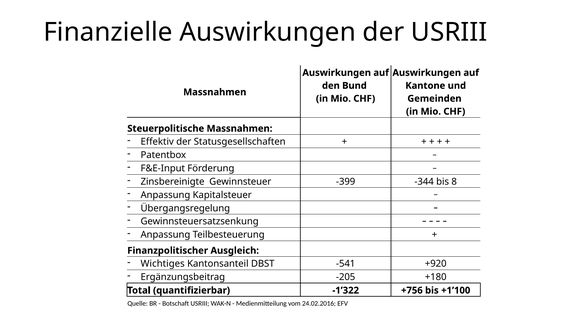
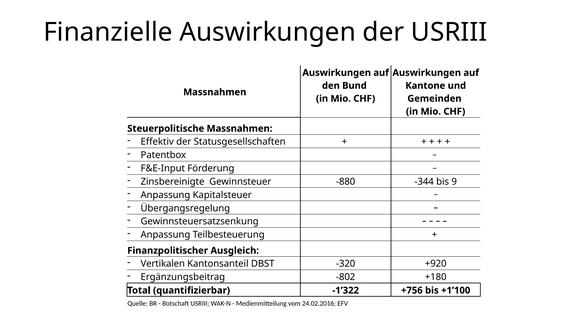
-399: -399 -> -880 (346, 181)
8: 8 -> 9 (454, 181)
Wichtiges: Wichtiges -> Vertikalen (163, 264)
-541: -541 -> -320 (346, 264)
-205: -205 -> -802 (346, 277)
